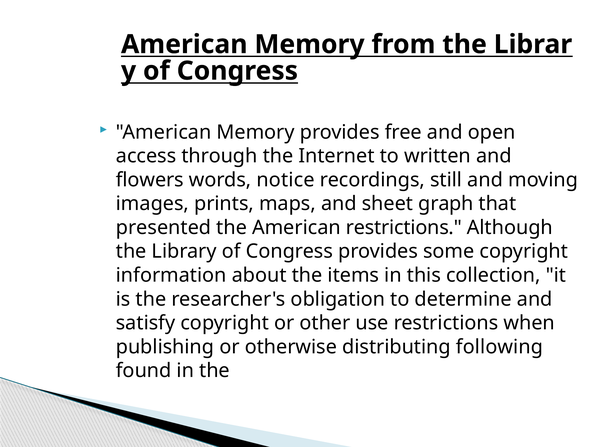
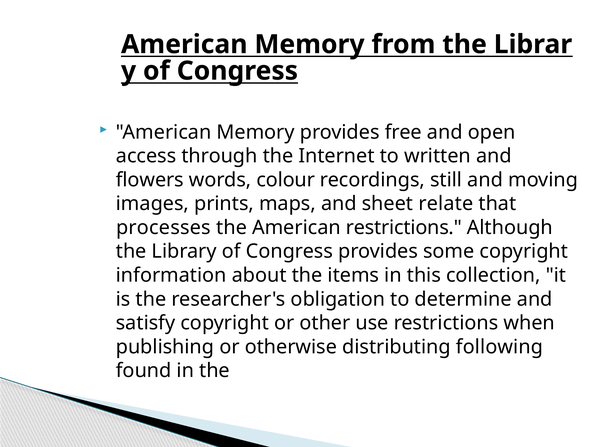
notice: notice -> colour (286, 180)
graph: graph -> relate (446, 204)
presented: presented -> processes (163, 228)
